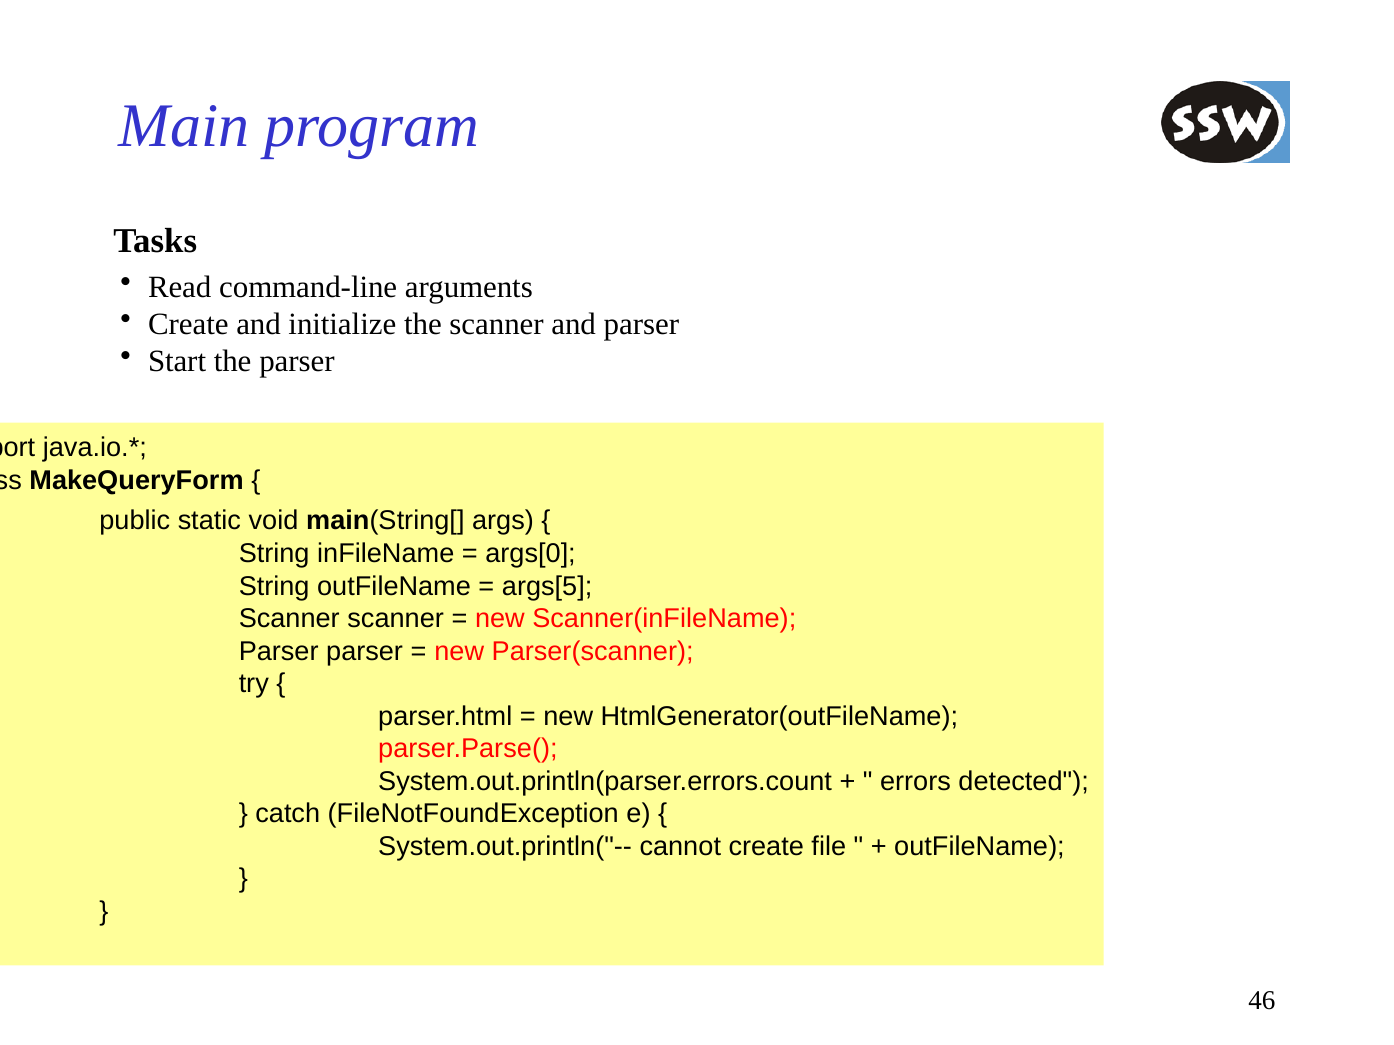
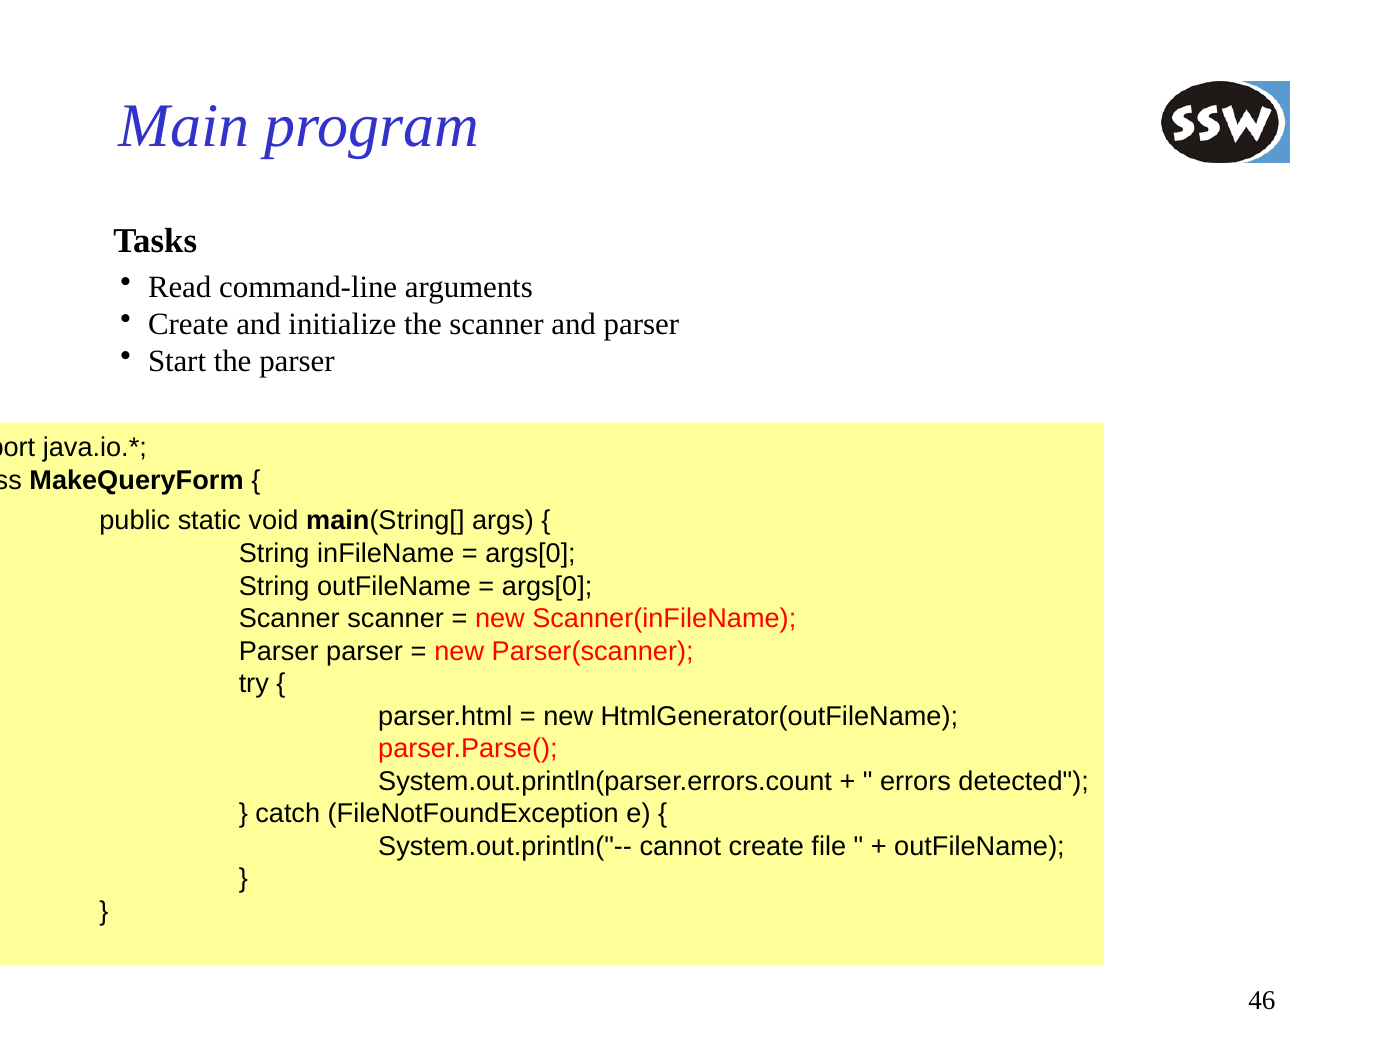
args[5: args[5 -> args[0 (547, 586)
